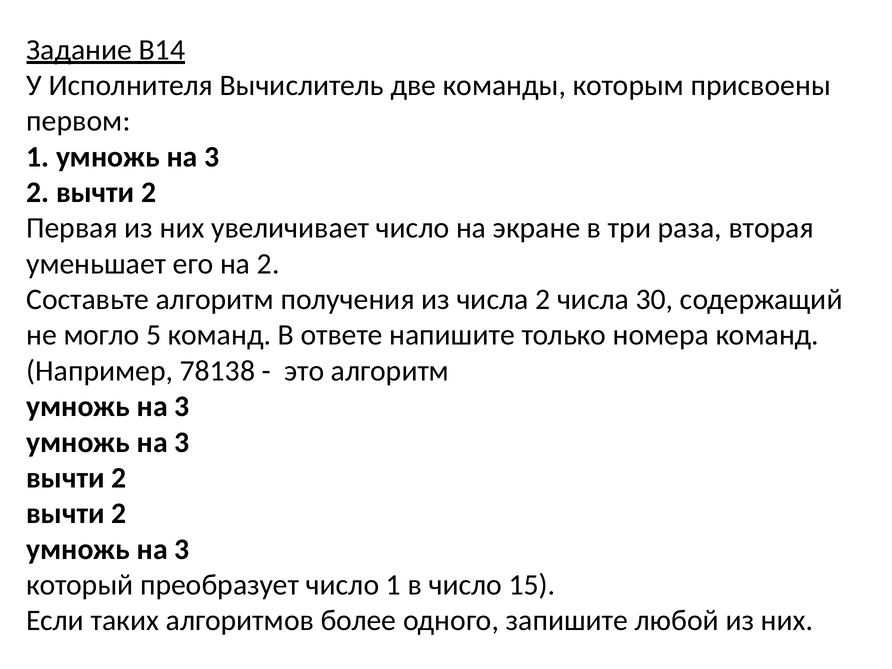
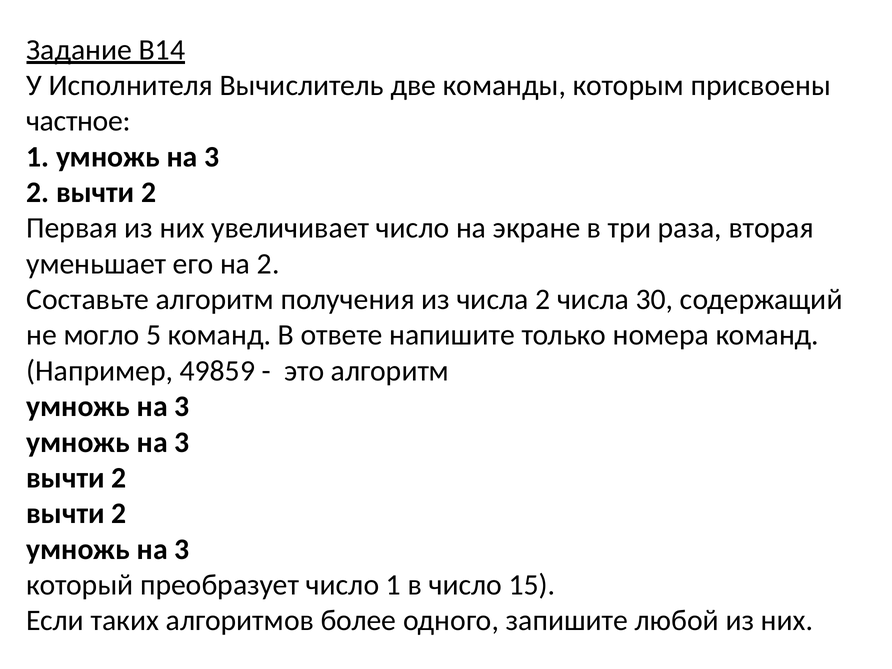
первом: первом -> частное (79, 121)
78138: 78138 -> 49859 (217, 371)
